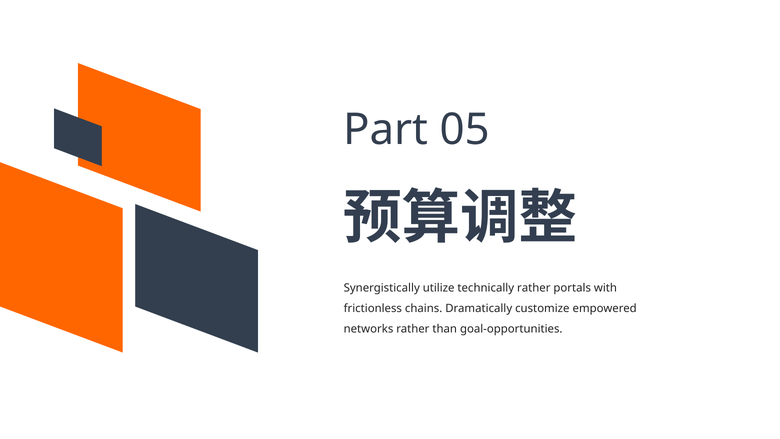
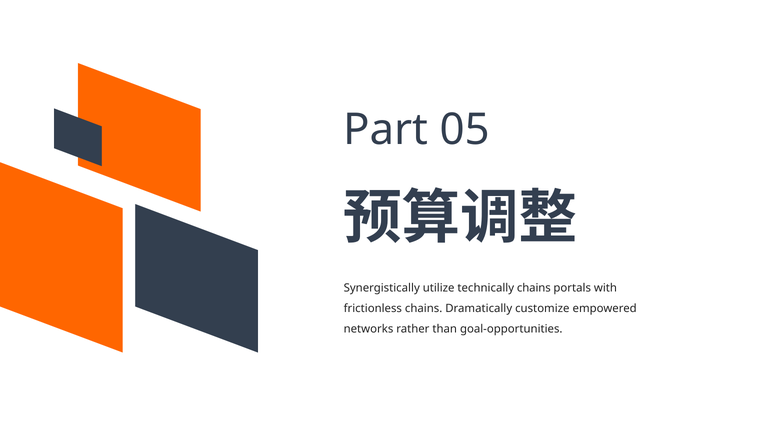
technically rather: rather -> chains (534, 288)
